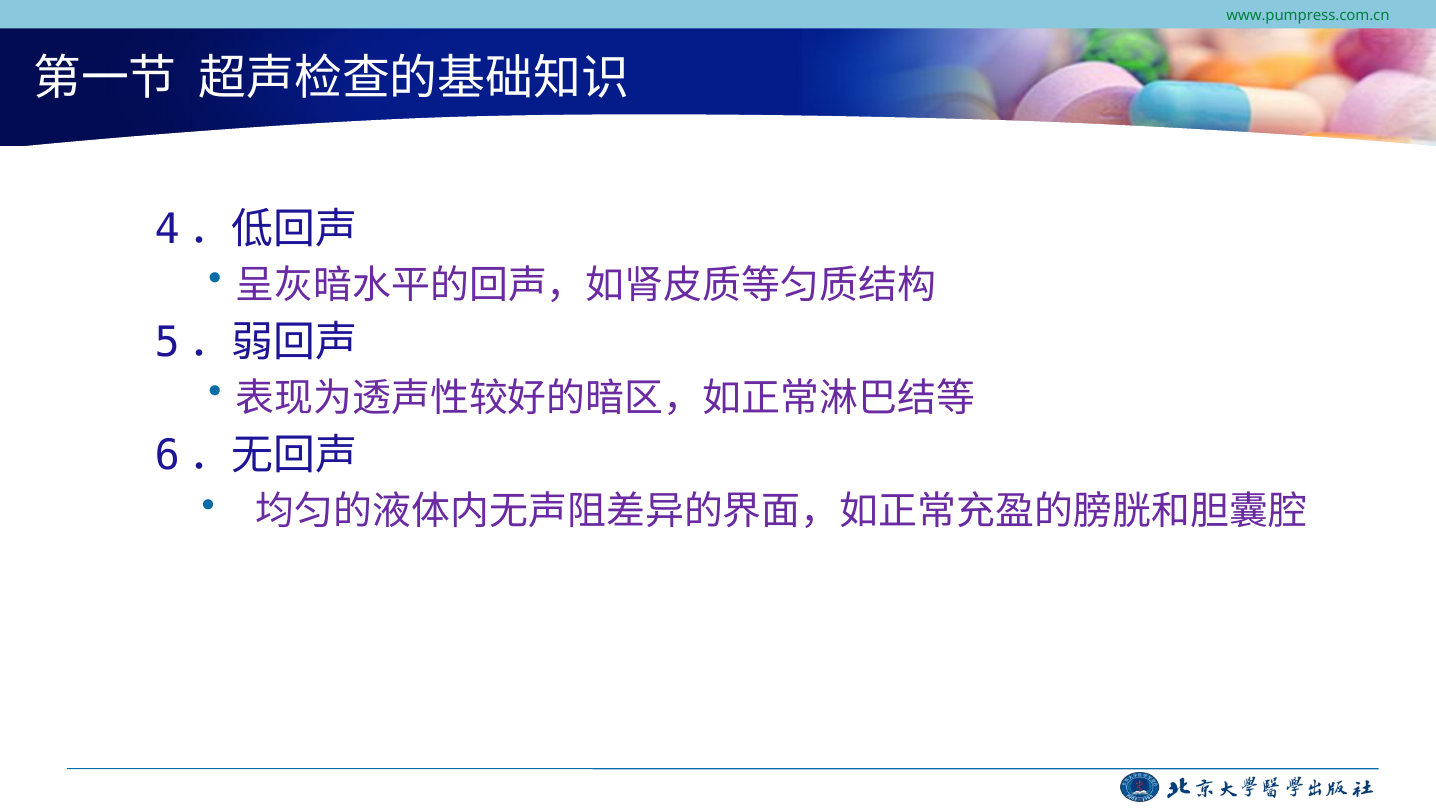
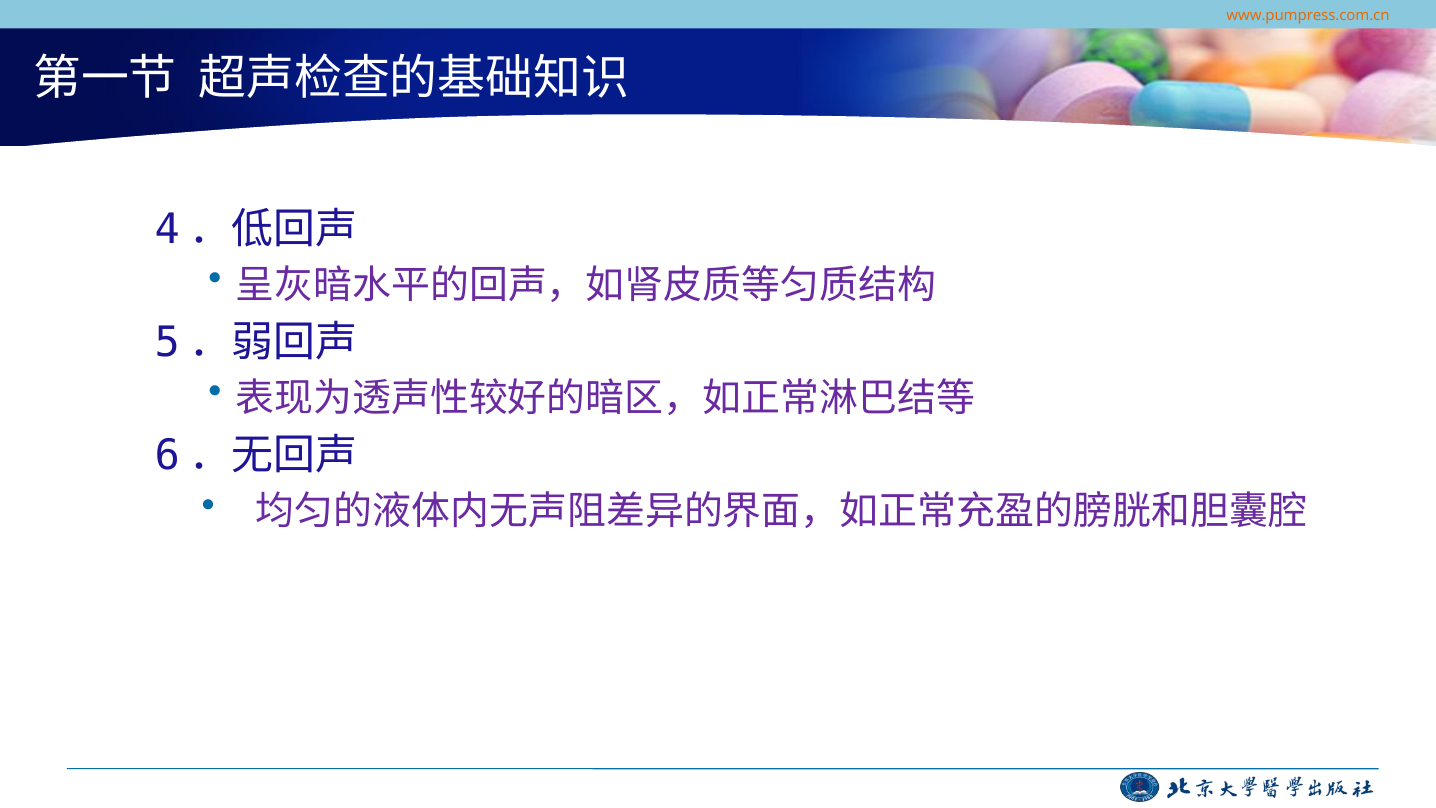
www.pumpress.com.cn colour: green -> orange (1308, 15)
